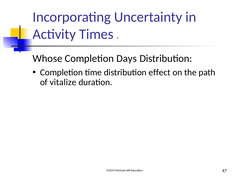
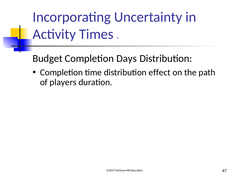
Whose: Whose -> Budget (48, 58)
vitalize: vitalize -> players (63, 82)
